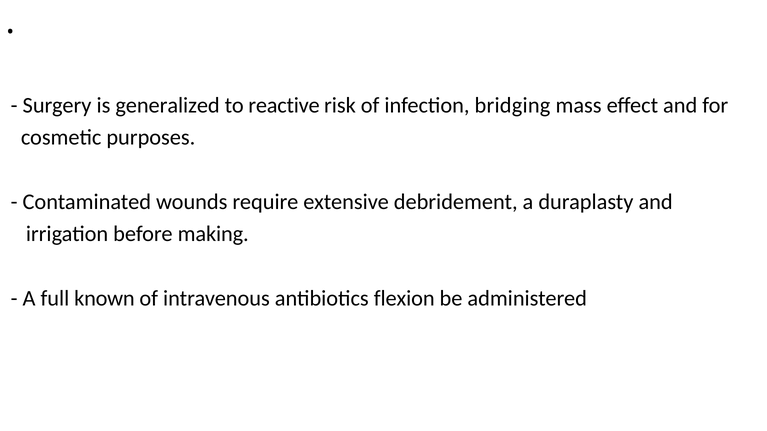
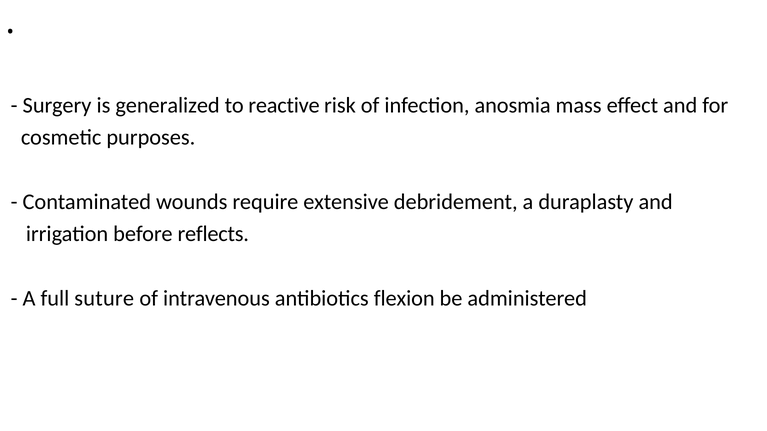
bridging: bridging -> anosmia (513, 106)
making: making -> reflects (213, 234)
known: known -> suture (104, 299)
